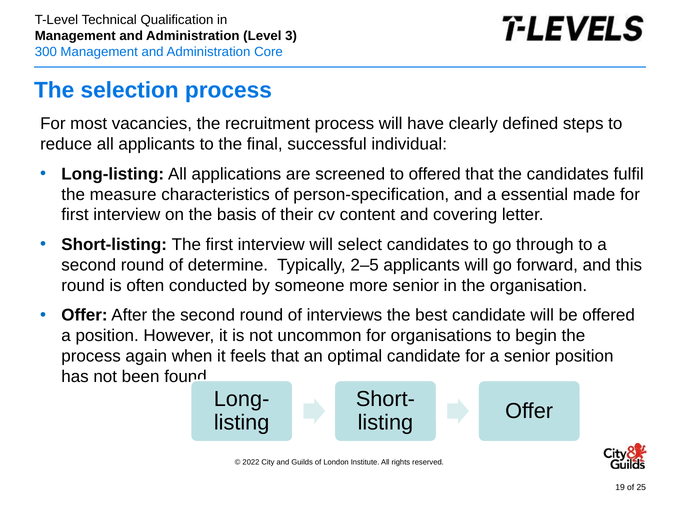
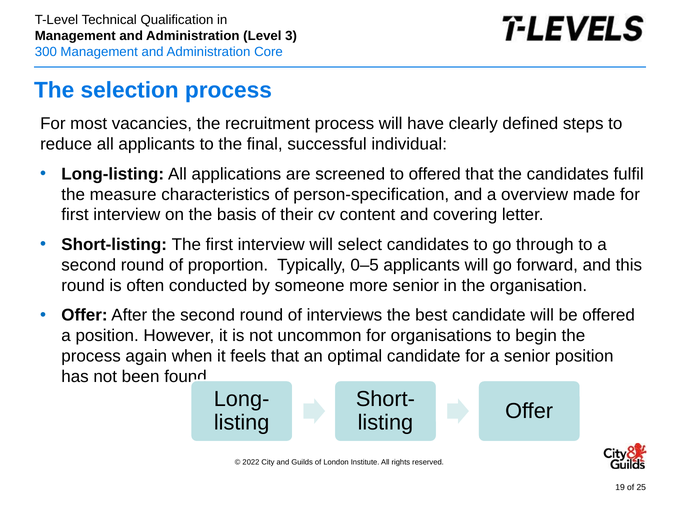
essential: essential -> overview (535, 194)
determine: determine -> proportion (228, 265)
2–5: 2–5 -> 0–5 (365, 265)
